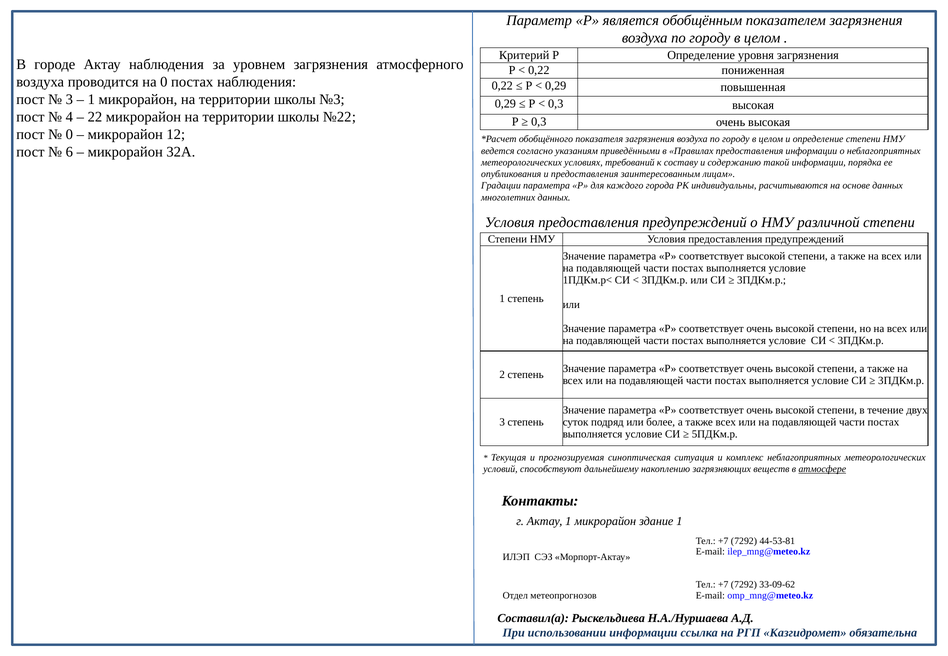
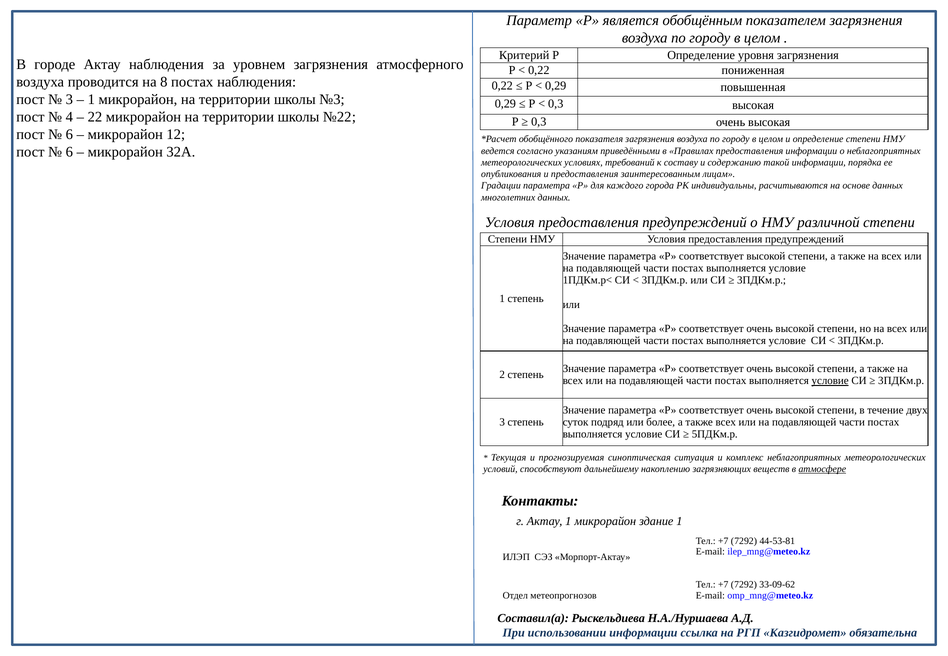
на 0: 0 -> 8 (164, 82)
0: 0 -> 6 (69, 135)
условие underline: none -> present (830, 381)
